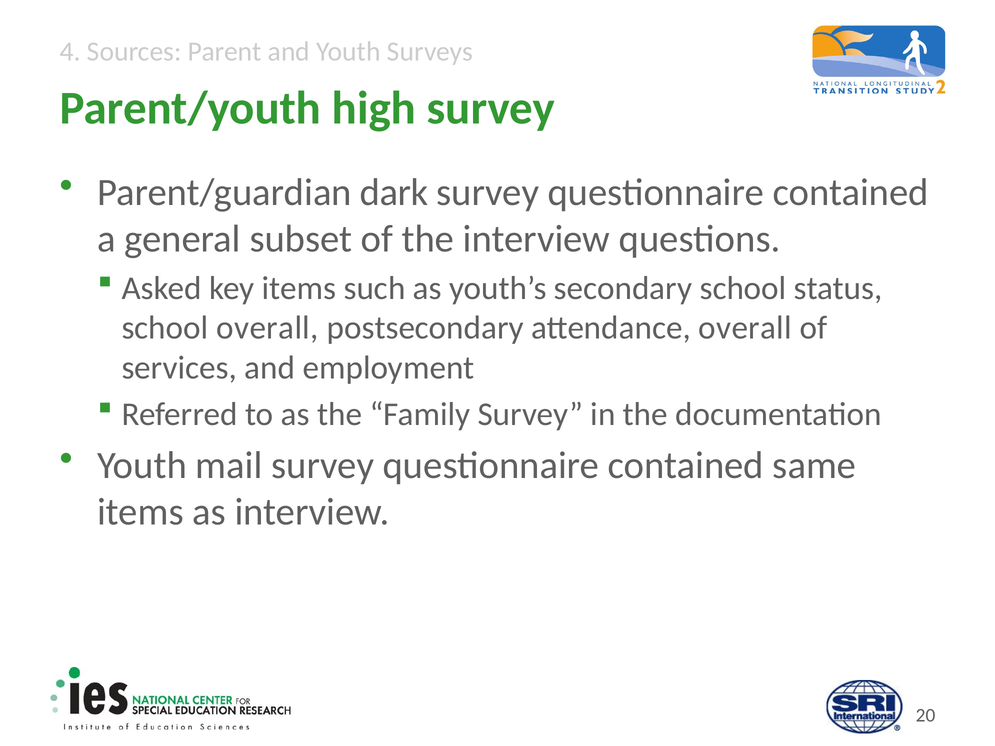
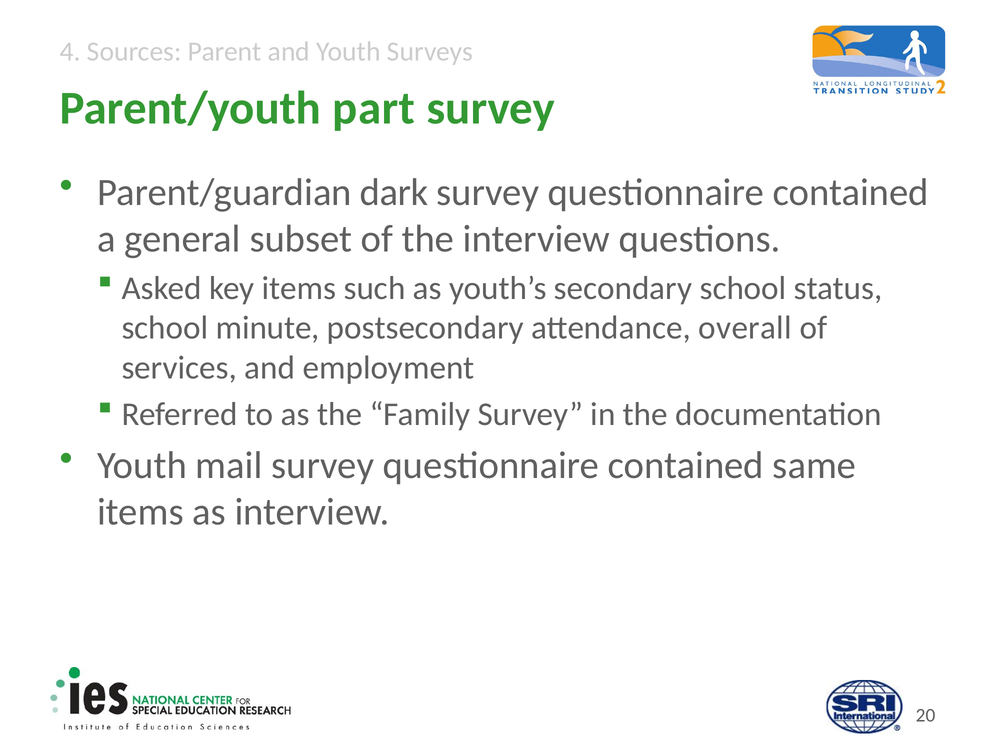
high: high -> part (374, 108)
school overall: overall -> minute (268, 328)
